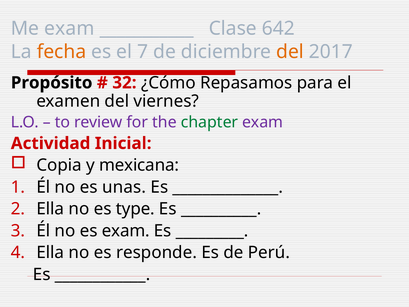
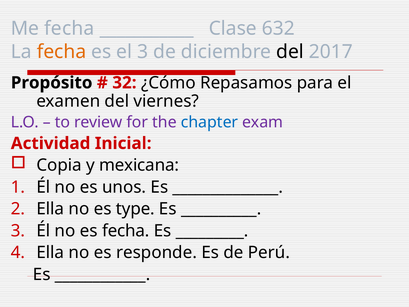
Me exam: exam -> fecha (69, 29)
642: 642 -> 632 (278, 29)
el 7: 7 -> 3 (143, 52)
del colour: orange -> black (290, 52)
chapter colour: green -> blue (210, 122)
unas: unas -> unos (124, 187)
es exam: exam -> fecha (126, 231)
